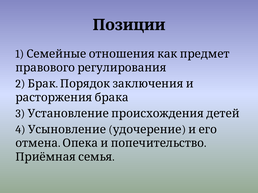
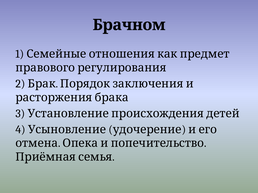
Позиции: Позиции -> Брачном (129, 25)
